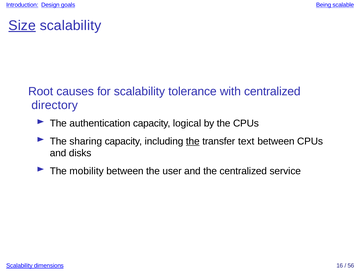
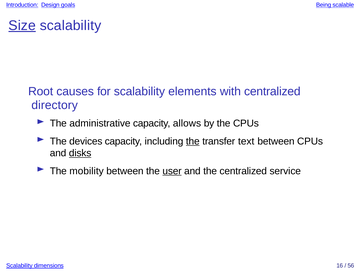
tolerance: tolerance -> elements (192, 91)
authentication: authentication -> administrative (100, 123)
logical: logical -> allows (187, 123)
sharing: sharing -> devices (86, 141)
disks underline: none -> present (80, 153)
user underline: none -> present (172, 171)
